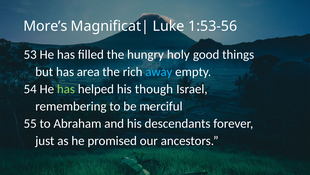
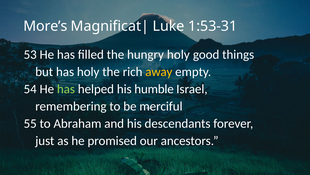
1:53-56: 1:53-56 -> 1:53-31 (213, 26)
has area: area -> holy (88, 72)
away colour: light blue -> yellow (159, 72)
though: though -> humble (154, 89)
